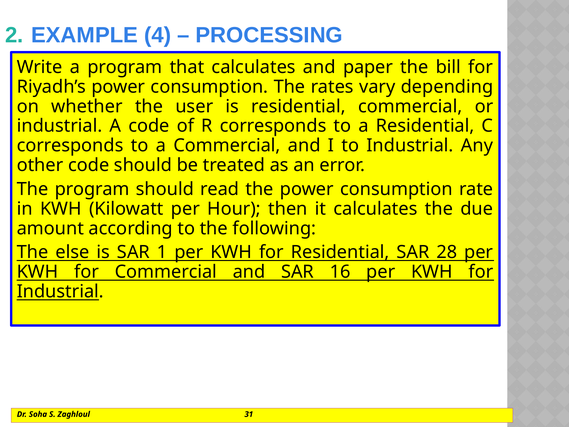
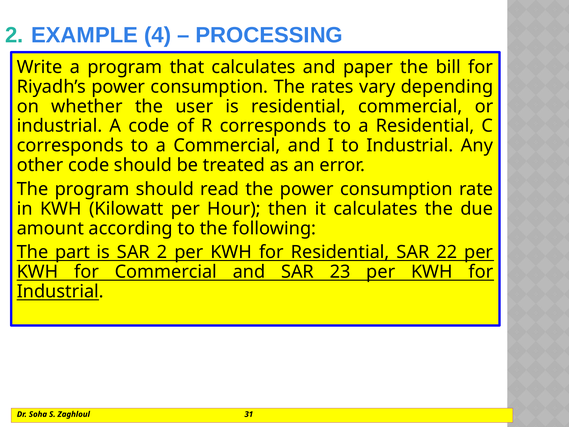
else: else -> part (73, 252)
SAR 1: 1 -> 2 (162, 252)
28: 28 -> 22 (447, 252)
16: 16 -> 23 (340, 272)
